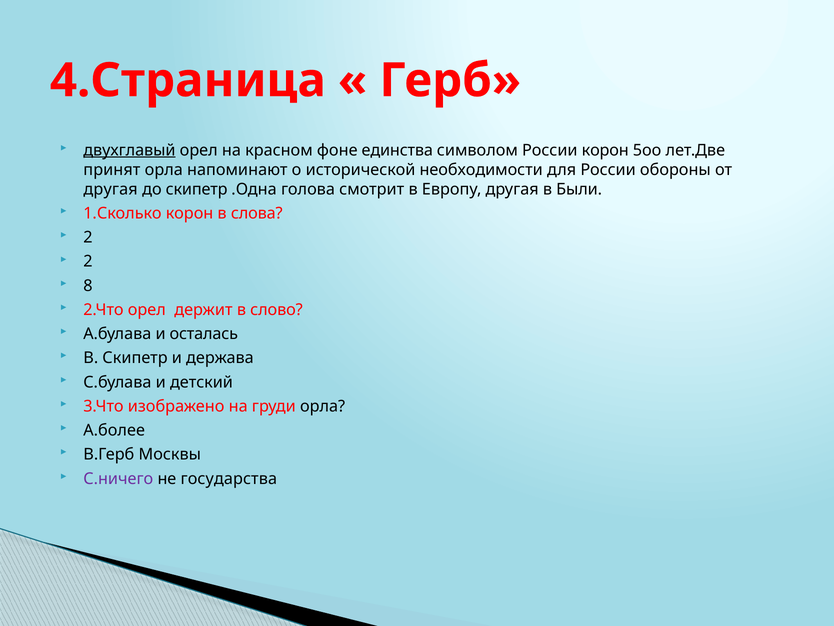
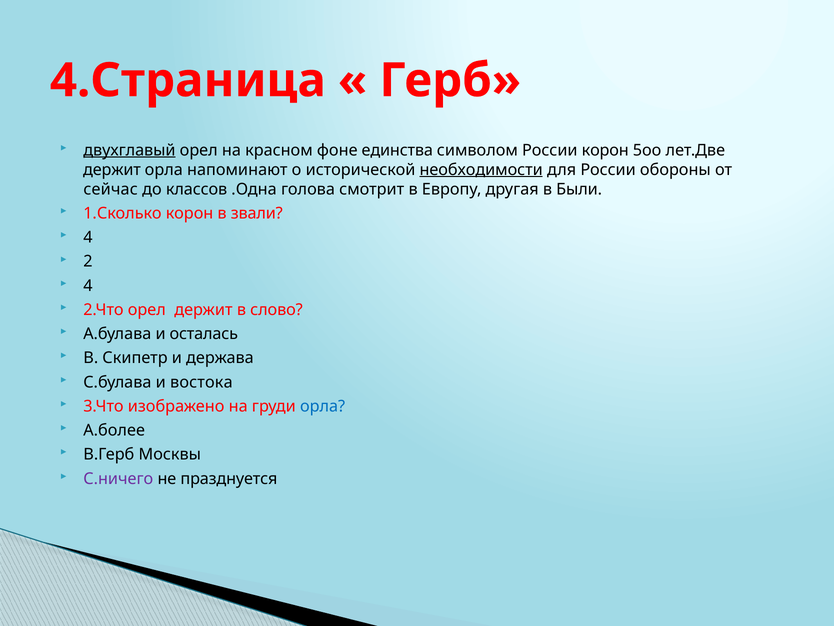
принят: принят -> держит (112, 170)
необходимости underline: none -> present (481, 170)
другая: другая -> сейчас (111, 189)
до скипетр: скипетр -> классов (197, 189)
слова: слова -> звали (257, 213)
2: 2 -> 4 (88, 237)
8: 8 -> 4 (88, 285)
детский: детский -> востока (201, 382)
орла colour: black -> blue (323, 406)
государства: государства -> празднуется (229, 478)
